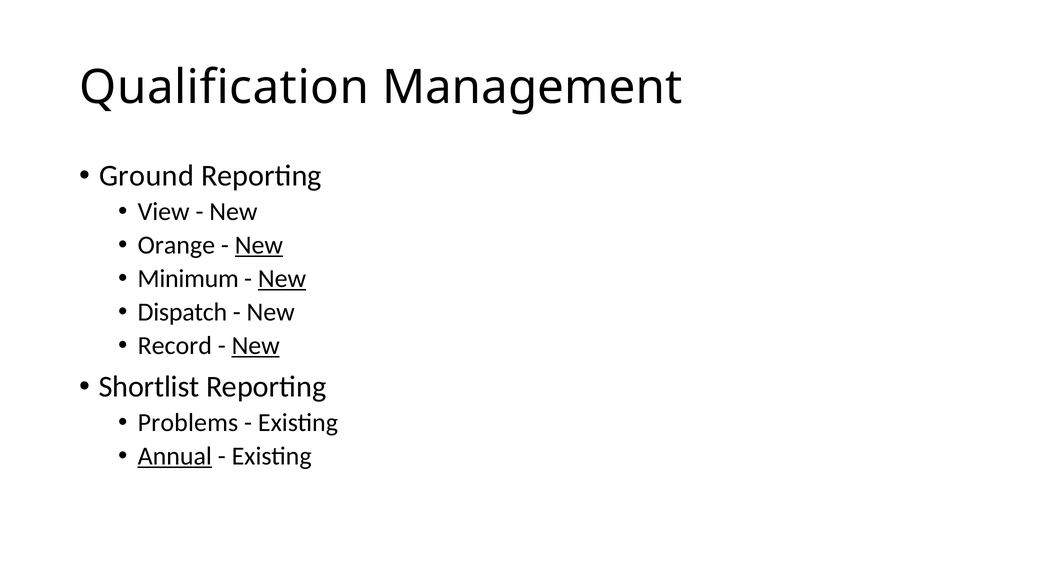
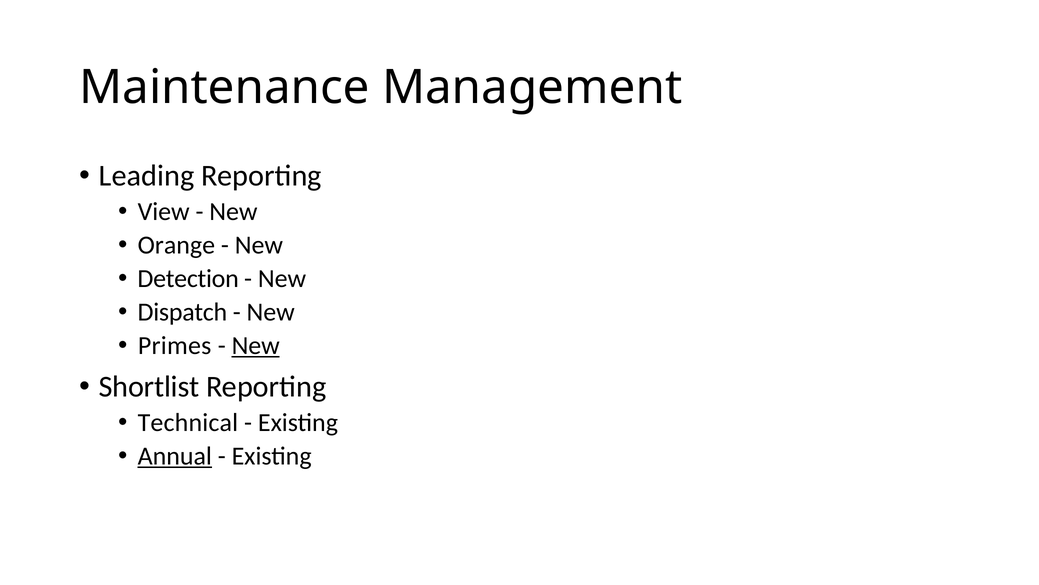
Qualification: Qualification -> Maintenance (224, 87)
Ground: Ground -> Leading (147, 176)
New underline: present -> none (259, 245)
Minimum: Minimum -> Detection (188, 278)
New underline: present -> none (282, 278)
Record: Record -> Primes (175, 345)
Problems: Problems -> Technical (188, 422)
